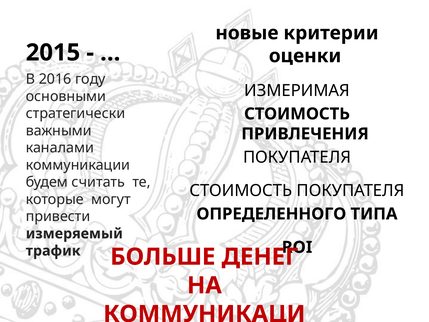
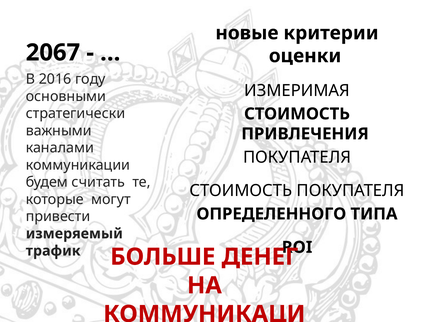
2015: 2015 -> 2067 (53, 53)
